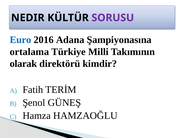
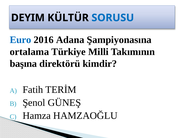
NEDIR: NEDIR -> DEYIM (28, 18)
SORUSU colour: purple -> blue (113, 18)
olarak: olarak -> başına (23, 64)
